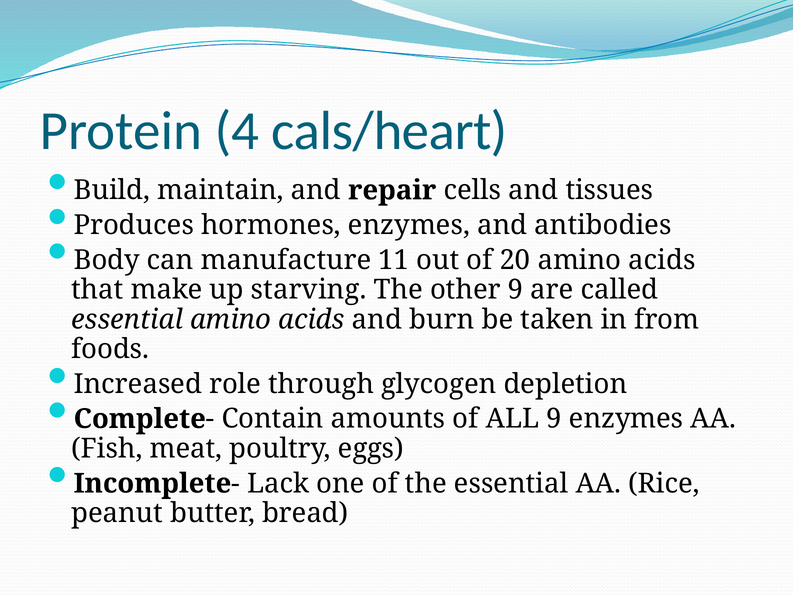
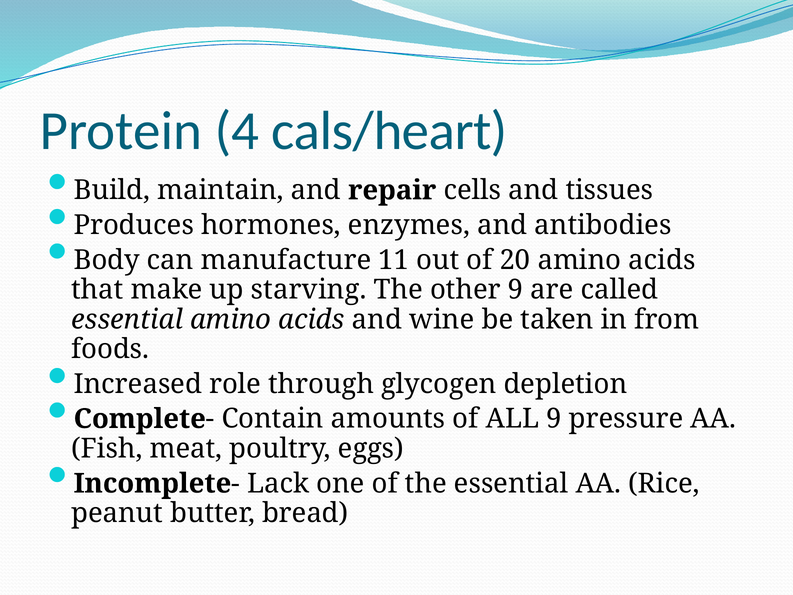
burn: burn -> wine (442, 319)
9 enzymes: enzymes -> pressure (626, 419)
